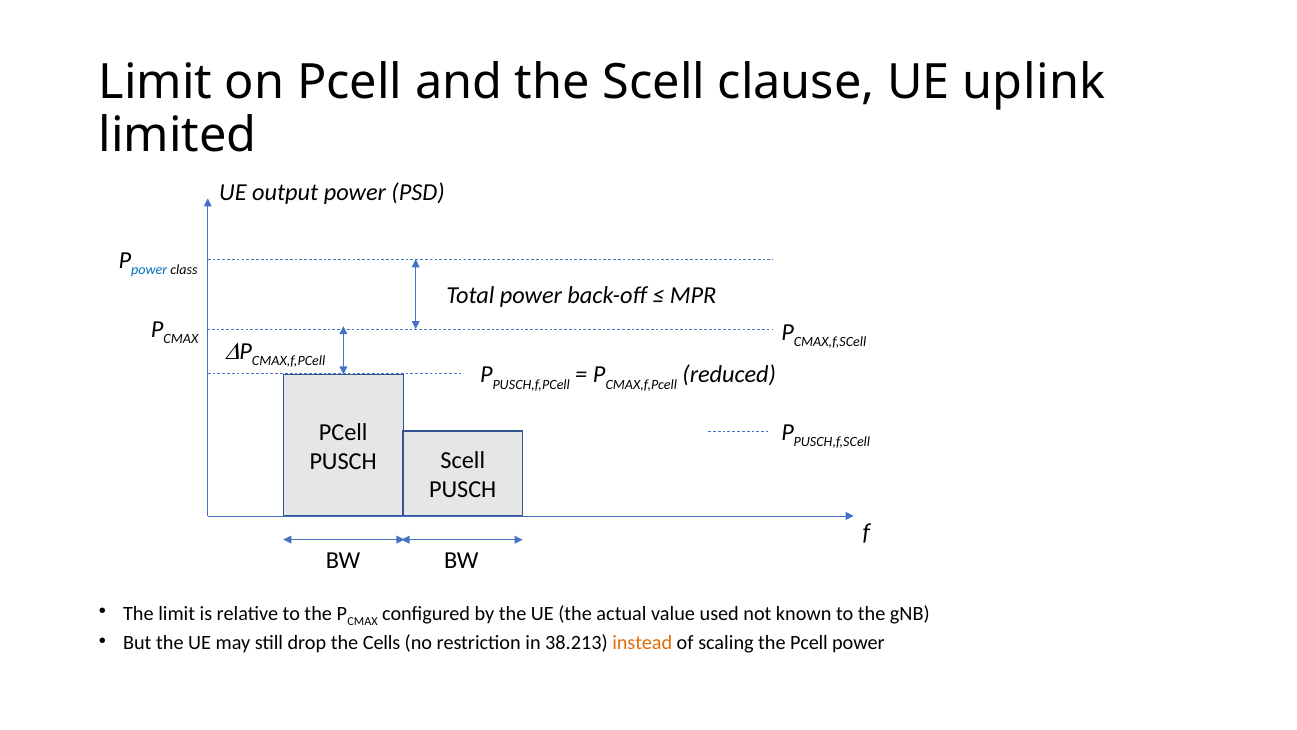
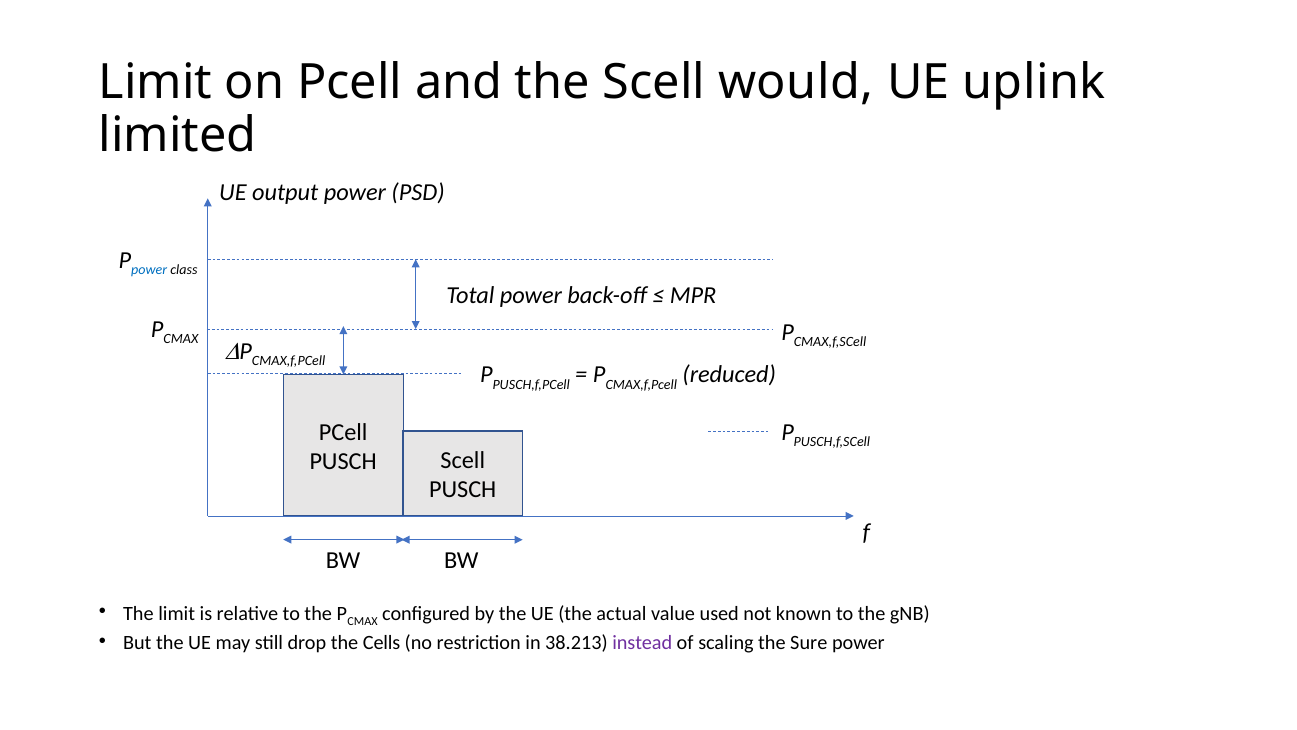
clause: clause -> would (796, 83)
instead colour: orange -> purple (642, 642)
the Pcell: Pcell -> Sure (809, 642)
